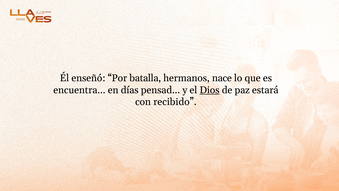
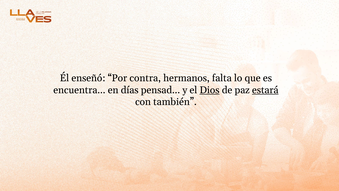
batalla: batalla -> contra (145, 78)
nace: nace -> falta (222, 78)
estará underline: none -> present (265, 90)
recibido: recibido -> también (175, 102)
